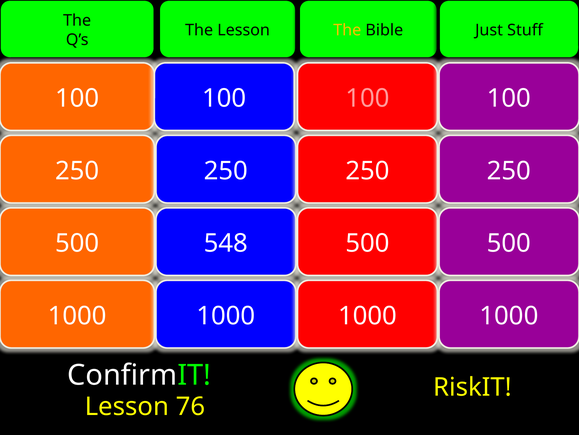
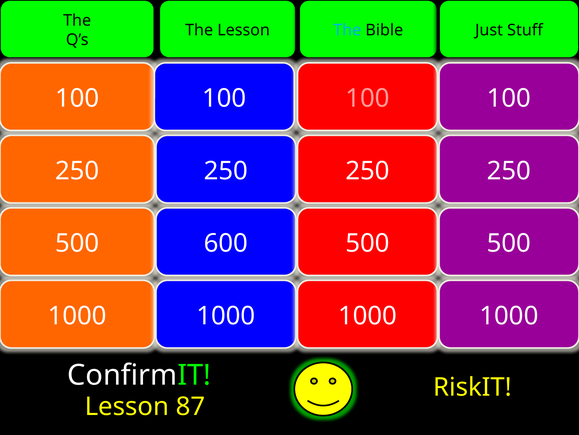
The colour: yellow -> light blue (347, 30)
548: 548 -> 600 (226, 243)
76: 76 -> 87 (190, 406)
